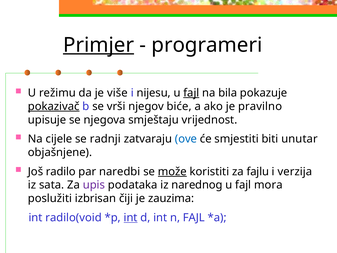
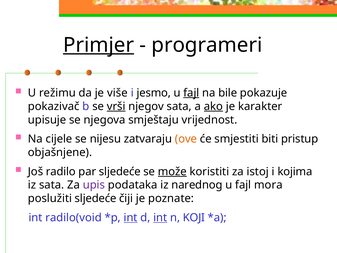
nijesu: nijesu -> jesmo (154, 93)
bila: bila -> bile (228, 93)
pokazivač underline: present -> none (54, 106)
vrši underline: none -> present (116, 106)
njegov biće: biće -> sata (179, 106)
ako underline: none -> present (213, 106)
pravilno: pravilno -> karakter (260, 106)
radnji: radnji -> nijesu (105, 139)
ove colour: blue -> orange (186, 139)
unutar: unutar -> pristup (300, 139)
par naredbi: naredbi -> sljedeće (120, 171)
fajlu: fajlu -> istoj (258, 171)
verzija: verzija -> kojima (295, 171)
poslužiti izbrisan: izbrisan -> sljedeće (96, 198)
zauzima: zauzima -> poznate (171, 198)
int underline: none -> present (160, 217)
n FAJL: FAJL -> KOJI (194, 217)
